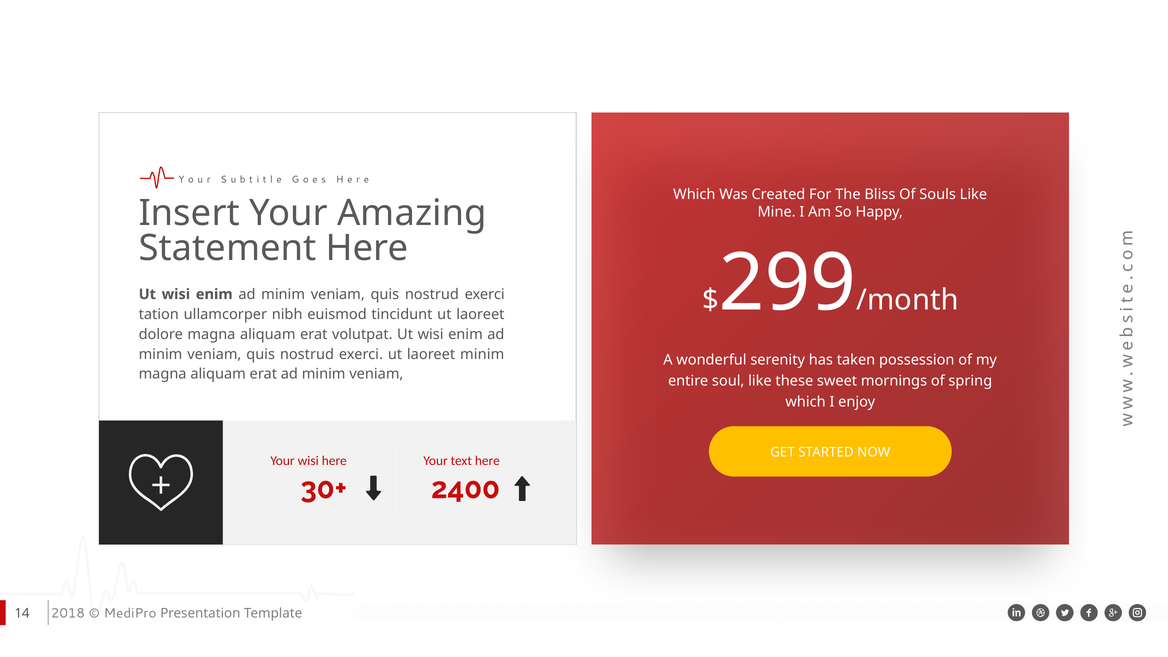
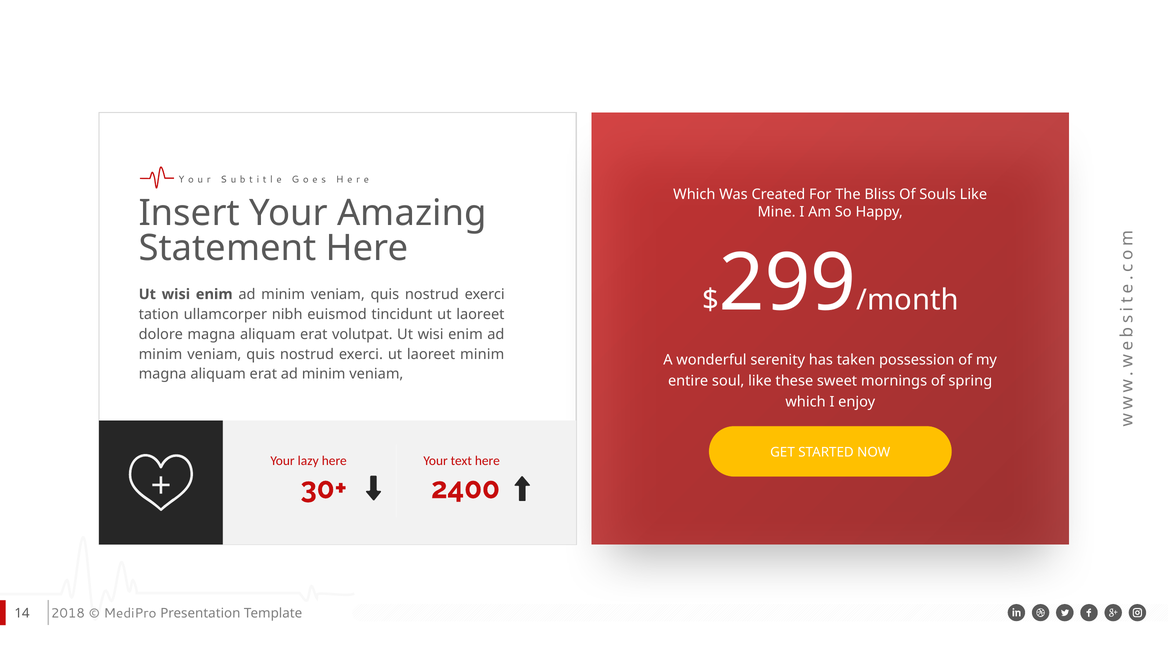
Your wisi: wisi -> lazy (308, 461)
